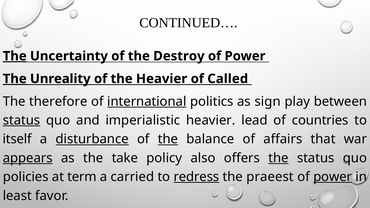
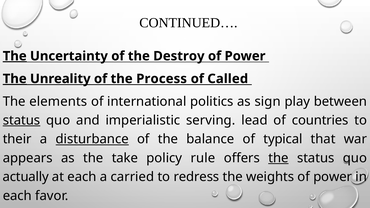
the Heavier: Heavier -> Process (162, 79)
therefore: therefore -> elements (58, 102)
international underline: present -> none (147, 102)
imperialistic heavier: heavier -> serving (211, 120)
itself: itself -> their (17, 139)
the underline: present -> none (168, 139)
affairs: affairs -> typical (283, 139)
appears underline: present -> none (28, 158)
also: also -> rule (203, 158)
policies: policies -> actually (26, 177)
at term: term -> each (82, 177)
redress underline: present -> none (196, 177)
praeest: praeest -> weights (270, 177)
power underline: present -> none (333, 177)
least: least -> each (17, 196)
